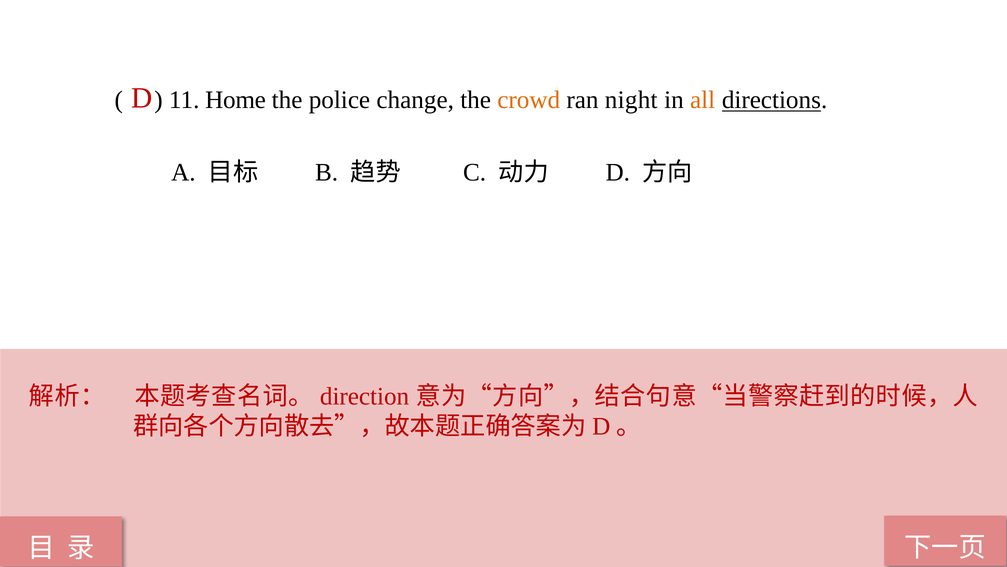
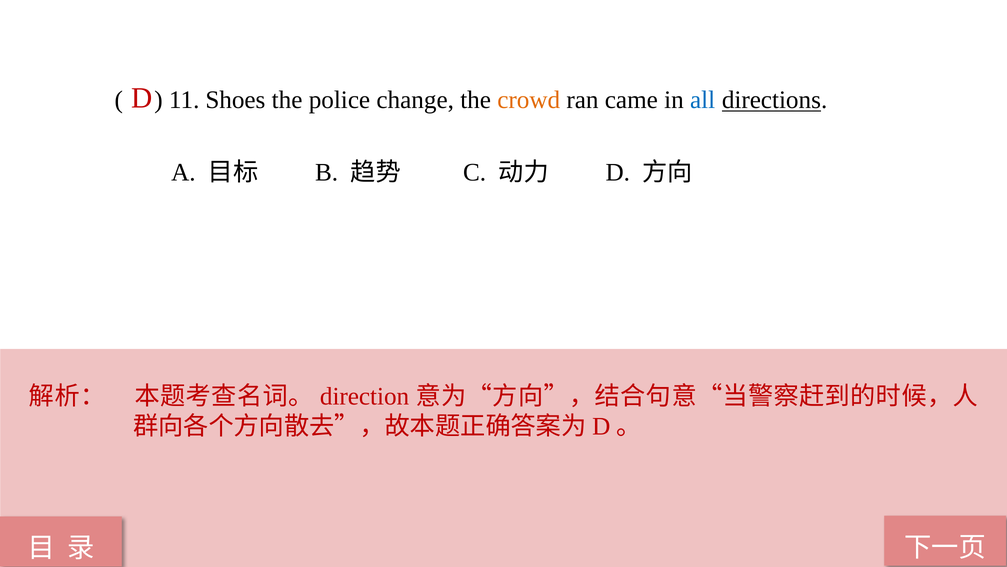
Home: Home -> Shoes (235, 100)
night: night -> came (631, 100)
all colour: orange -> blue (703, 100)
